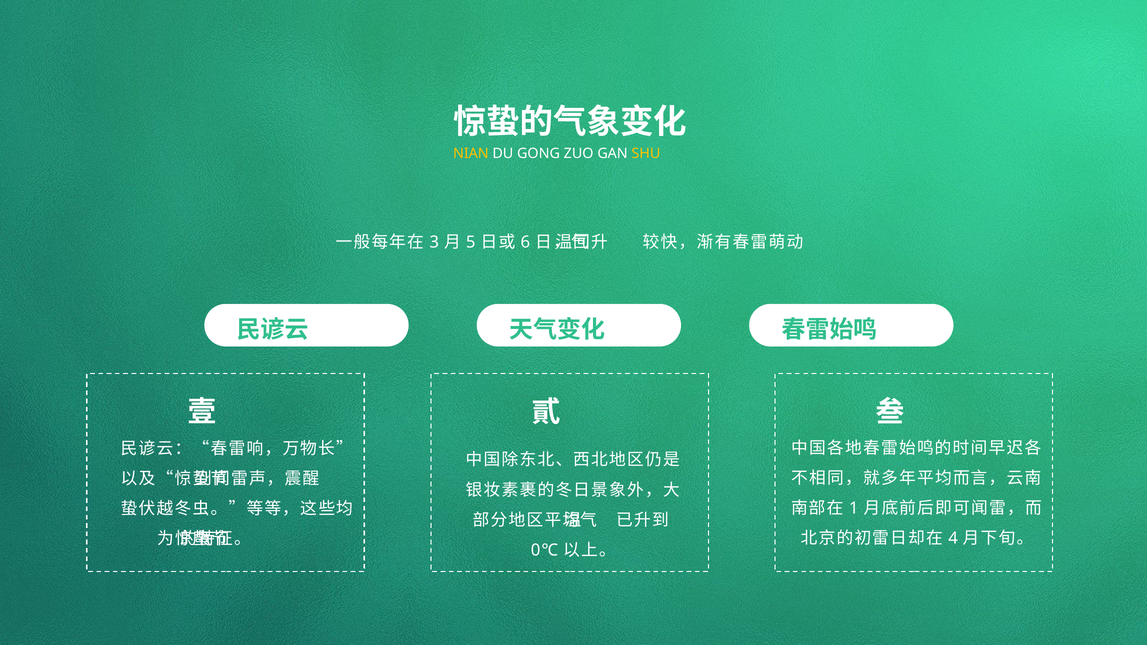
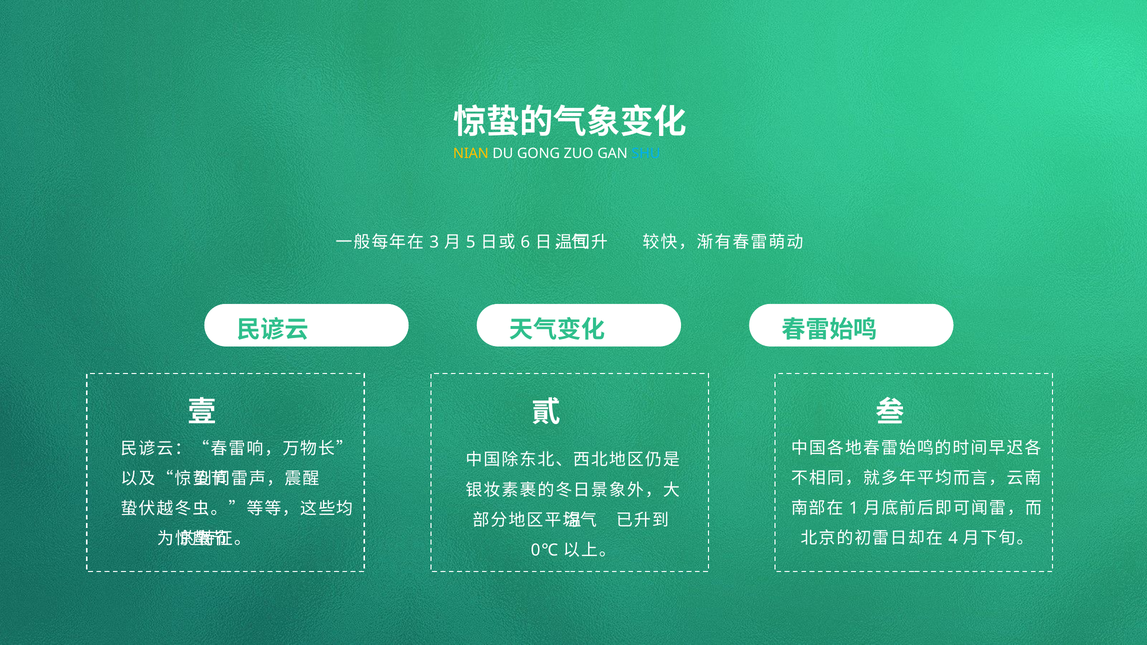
SHU colour: yellow -> light blue (646, 153)
